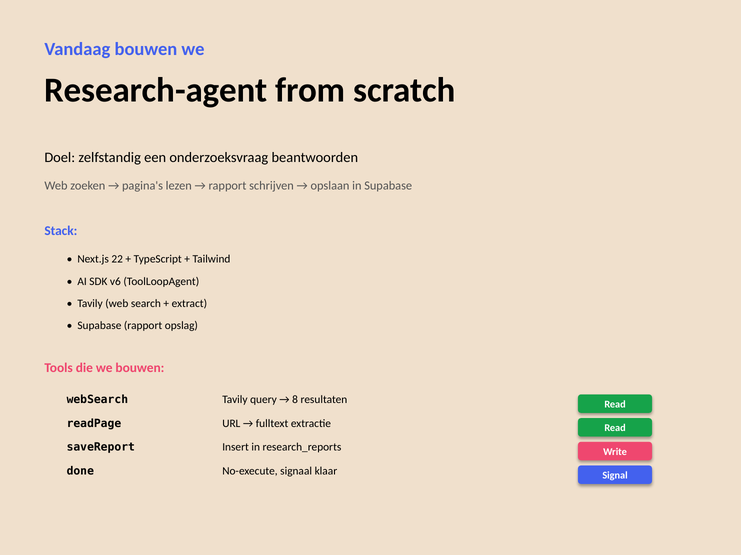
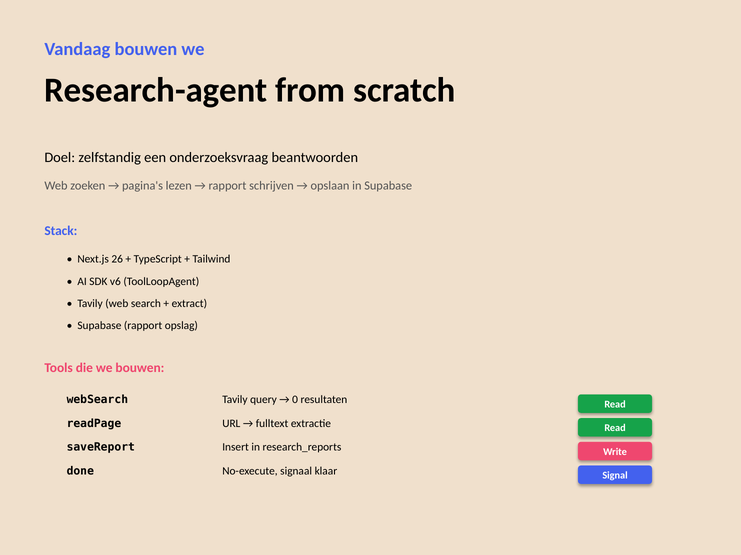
22: 22 -> 26 (117, 259)
8: 8 -> 0 (295, 400)
